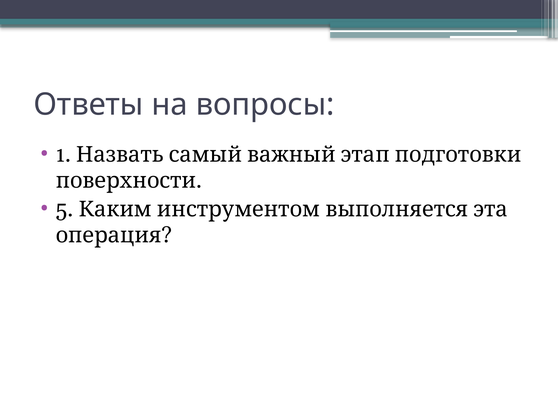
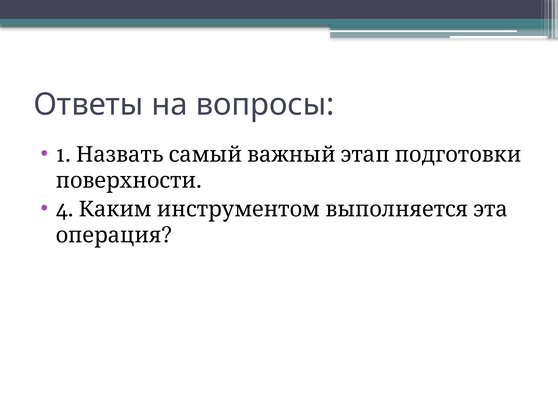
5: 5 -> 4 (65, 209)
